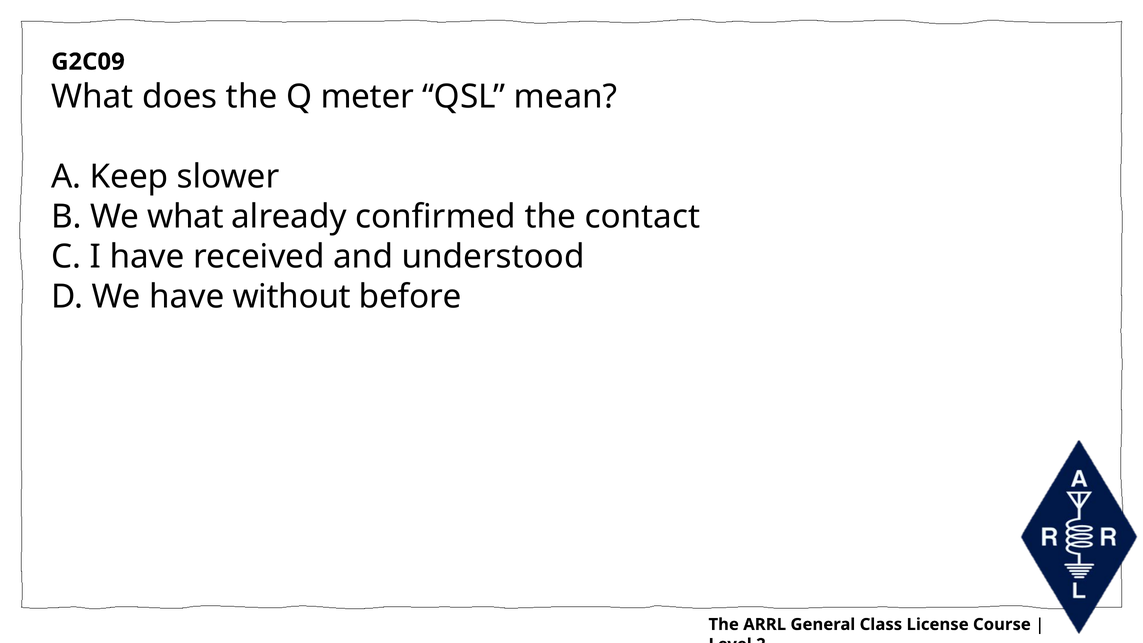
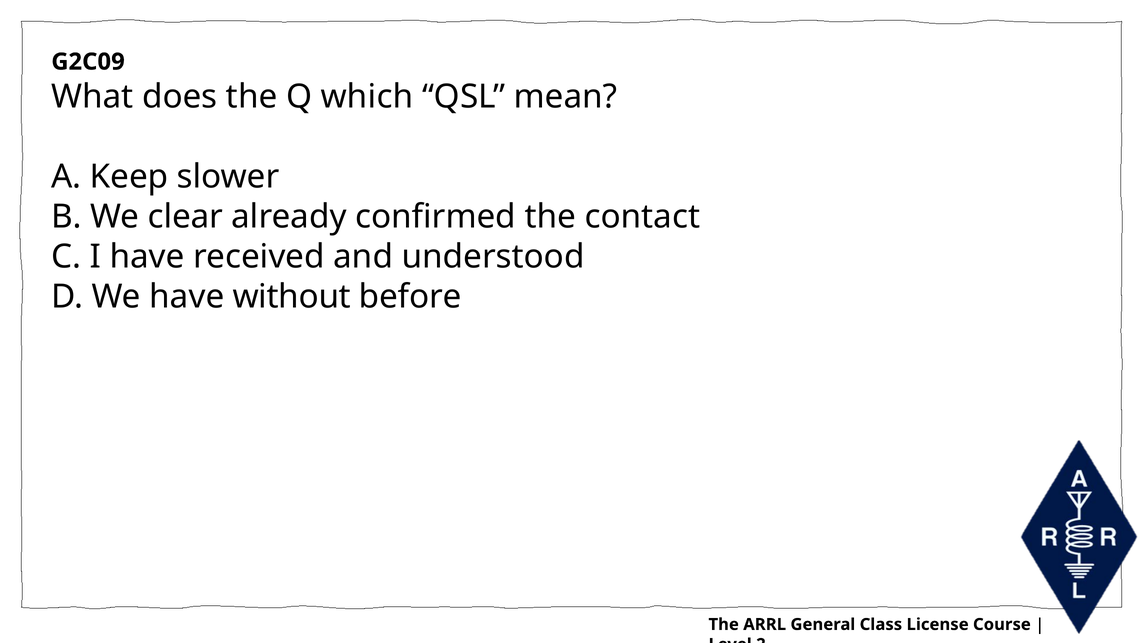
meter: meter -> which (367, 97)
We what: what -> clear (185, 217)
